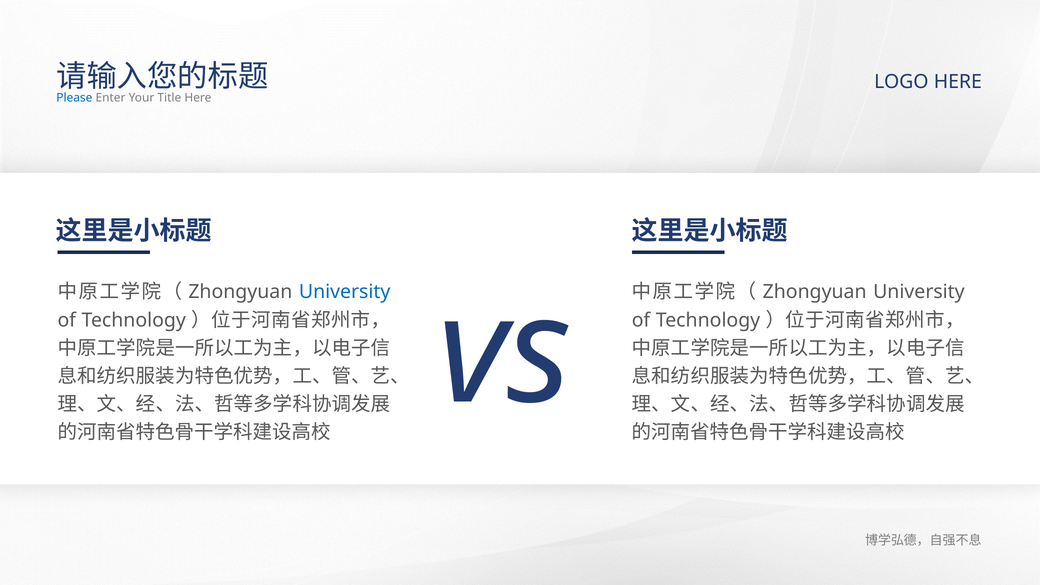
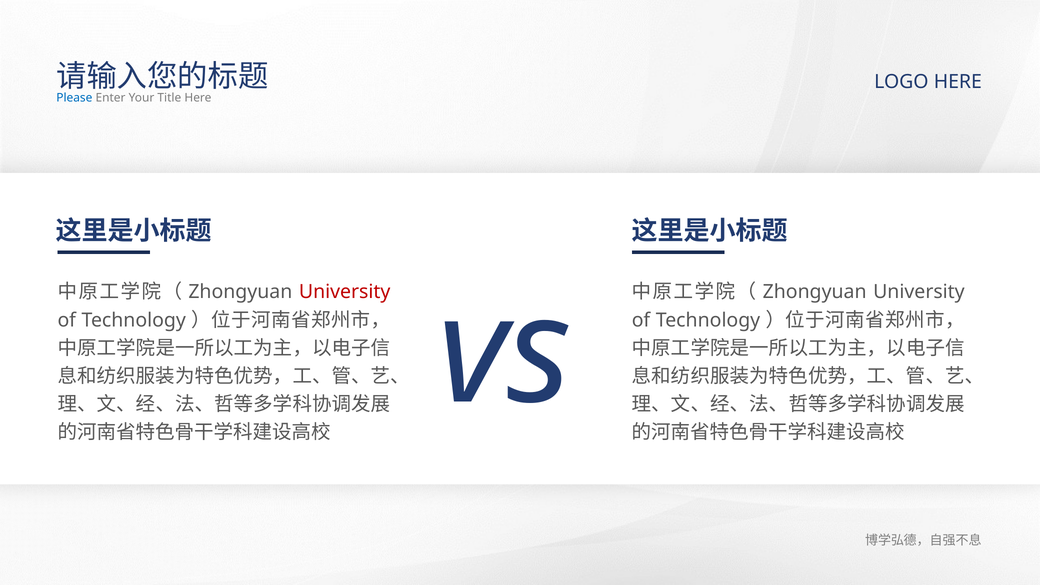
University colour: blue -> red (345, 292)
